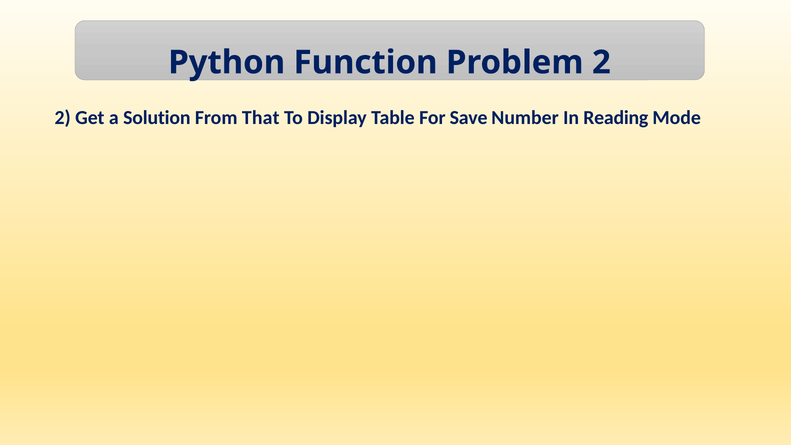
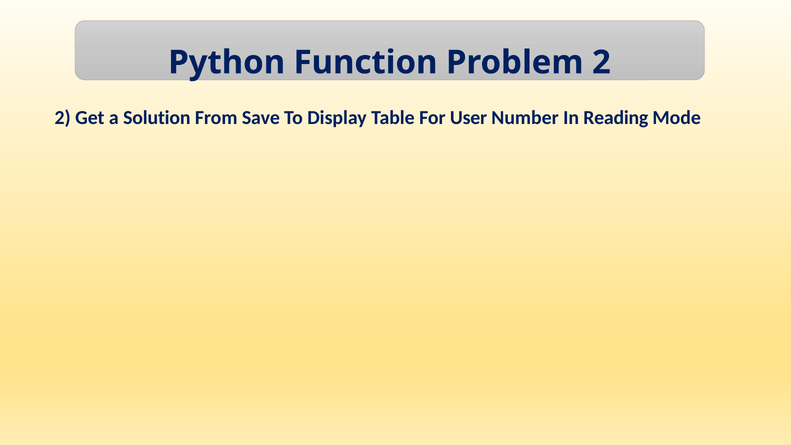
That: That -> Save (261, 118)
Save: Save -> User (469, 118)
